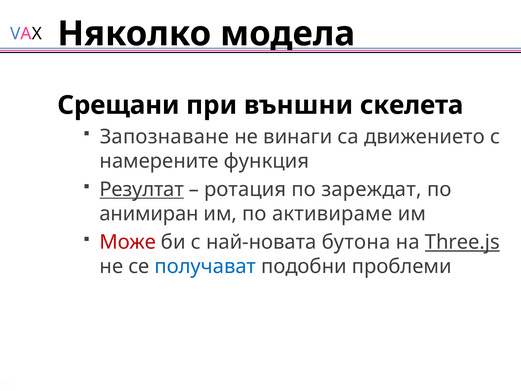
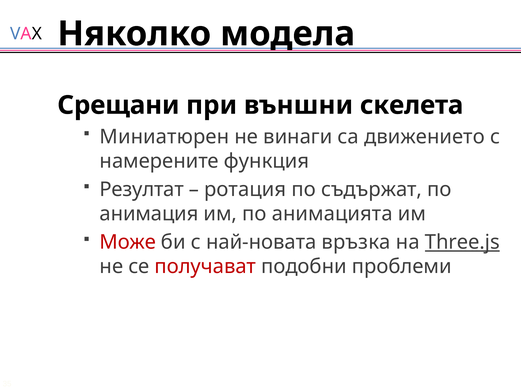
Запознаване: Запознаване -> Миниатюрен (164, 137)
Резултат underline: present -> none (142, 189)
зареждат: зареждат -> съдържат (372, 189)
анимиран: анимиран -> анимация (149, 214)
активираме: активираме -> анимацията (332, 214)
бутона: бутона -> връзка (356, 242)
получават colour: blue -> red (205, 266)
